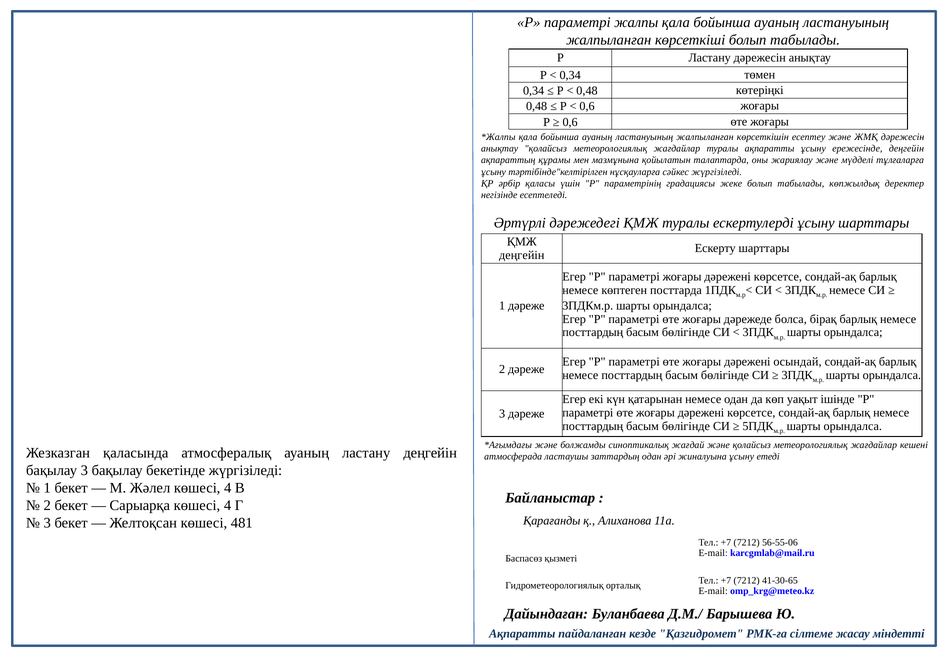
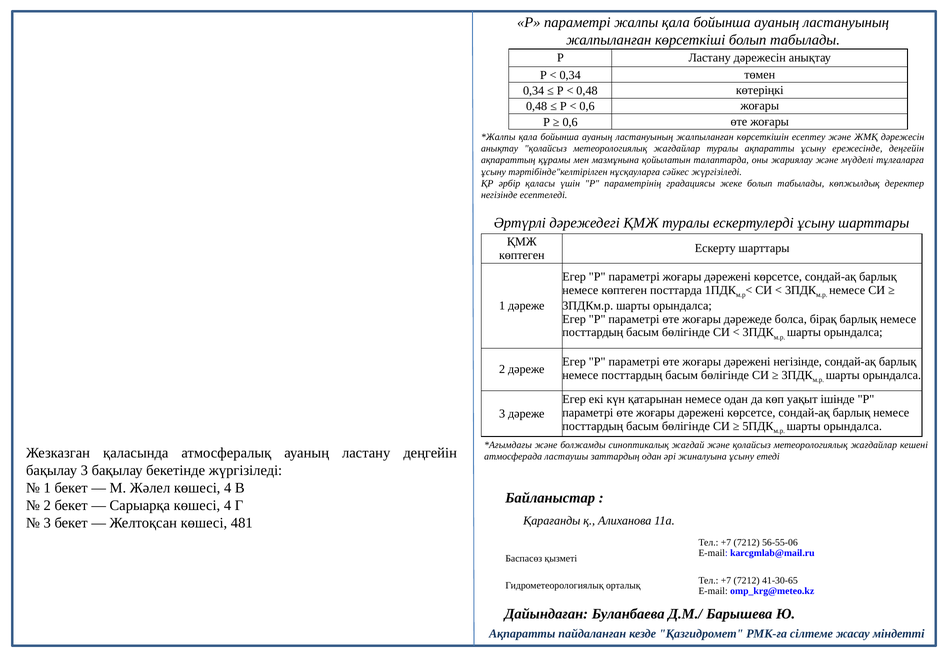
деңгейін: деңгейін -> көптеген (522, 255)
дәрежені осындай: осындай -> негізінде (798, 361)
